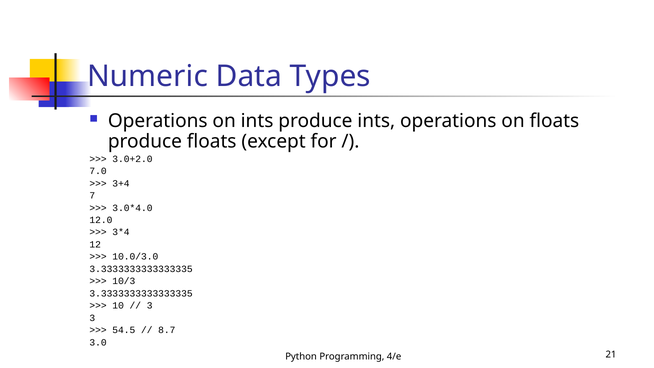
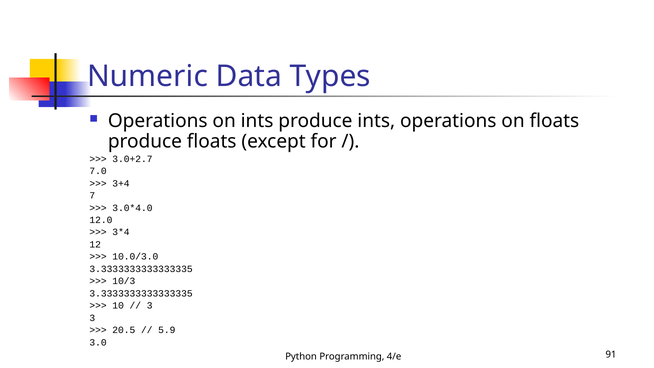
3.0+2.0: 3.0+2.0 -> 3.0+2.7 (132, 159)
54.5: 54.5 -> 20.5 (124, 330)
8.7: 8.7 -> 5.9 (167, 330)
21: 21 -> 91 (611, 355)
